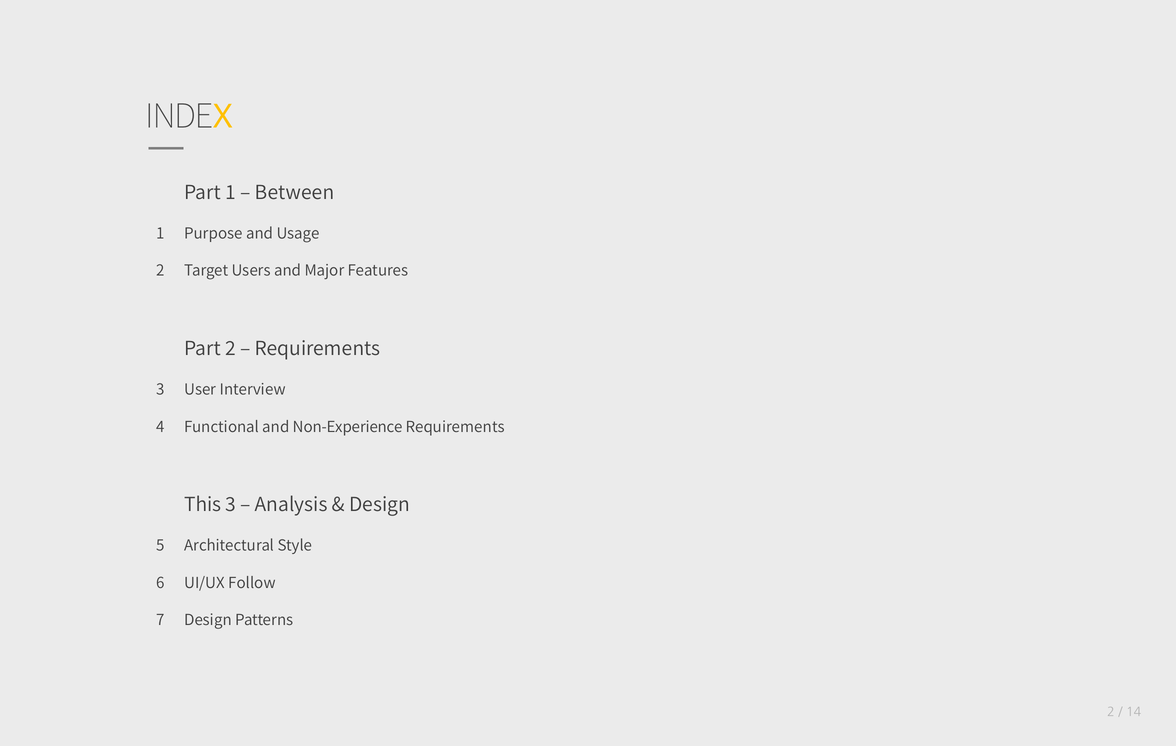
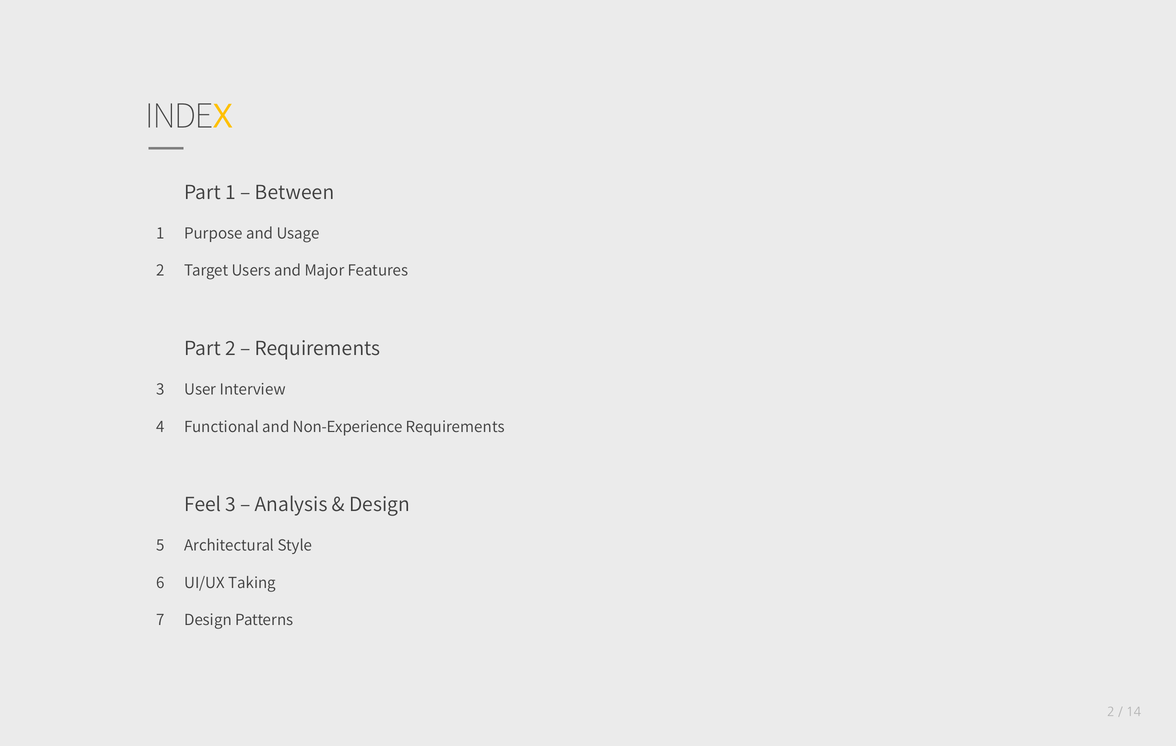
This: This -> Feel (203, 505)
Follow: Follow -> Taking (252, 584)
